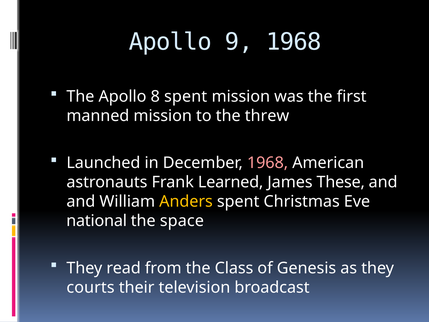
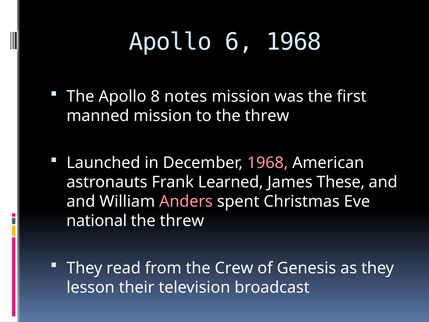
9: 9 -> 6 (239, 42)
8 spent: spent -> notes (186, 97)
Anders colour: yellow -> pink (186, 202)
space: space -> threw (182, 221)
Class: Class -> Crew (234, 268)
courts: courts -> lesson (91, 287)
